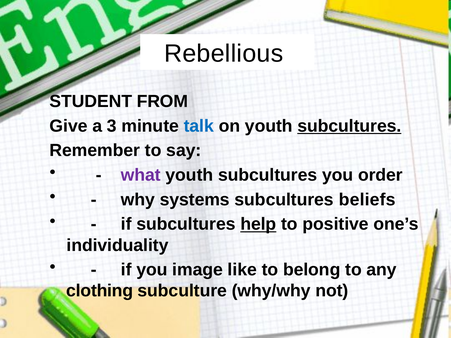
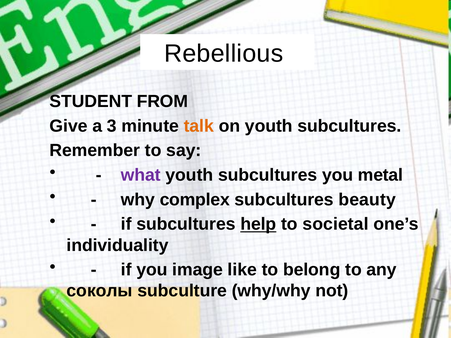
talk colour: blue -> orange (199, 126)
subcultures underline: present -> none (349, 126)
order: order -> metal (381, 175)
systems: systems -> complex (195, 200)
beliefs: beliefs -> beauty (367, 200)
positive: positive -> societal (336, 224)
clothing: clothing -> cоколы (100, 291)
